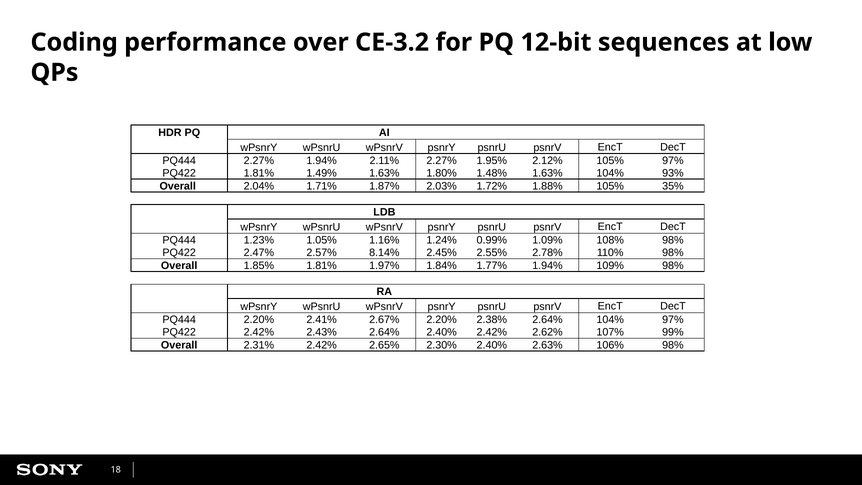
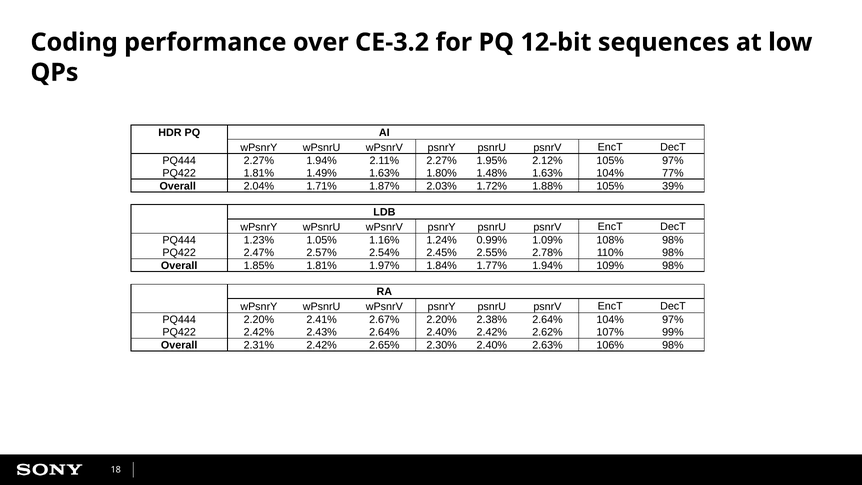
93%: 93% -> 77% (673, 173)
35%: 35% -> 39% (673, 186)
8.14%: 8.14% -> 2.54% (384, 253)
